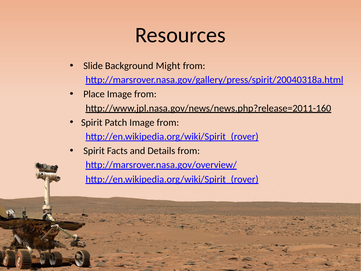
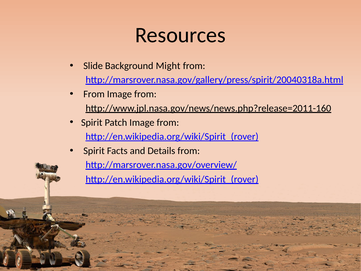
Place: Place -> From (94, 94)
